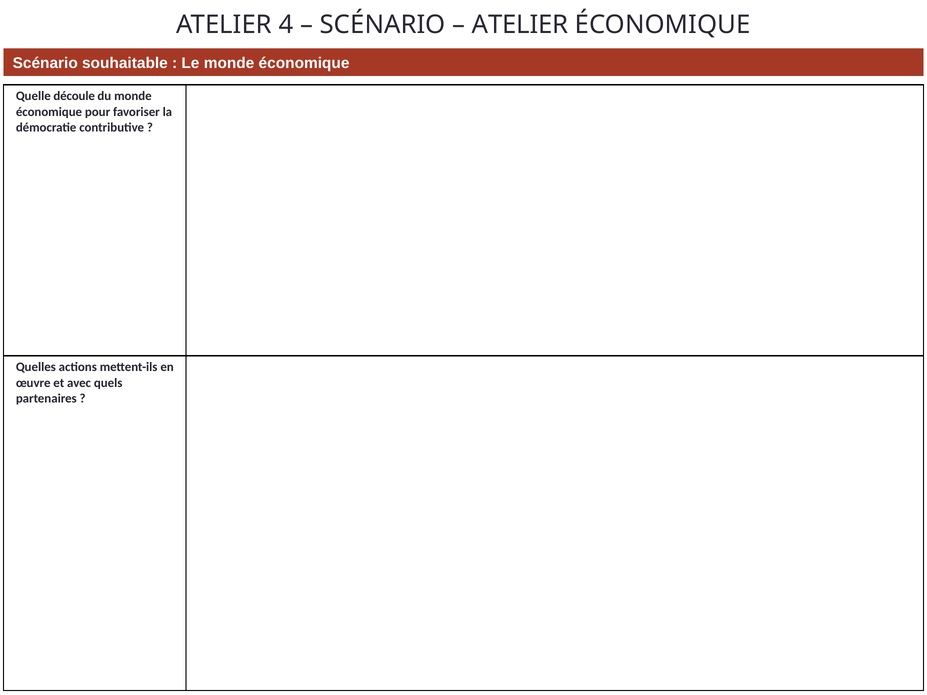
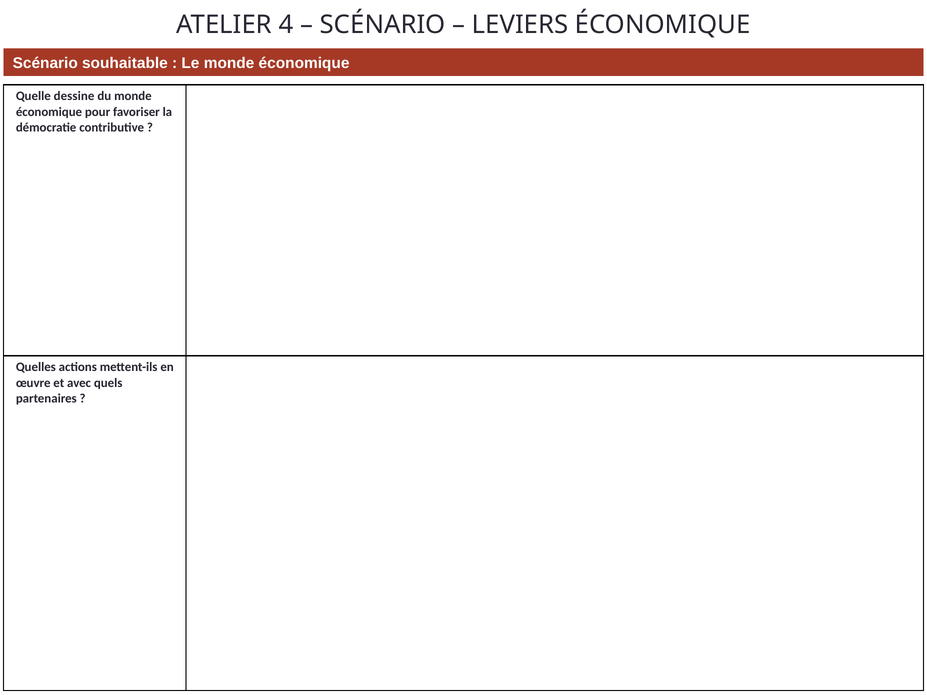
ATELIER: ATELIER -> LEVIERS (520, 25)
découle: découle -> dessine (74, 96)
